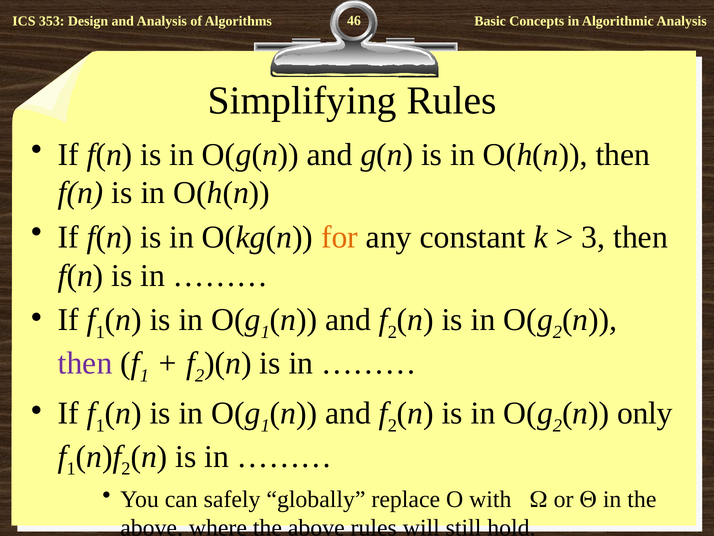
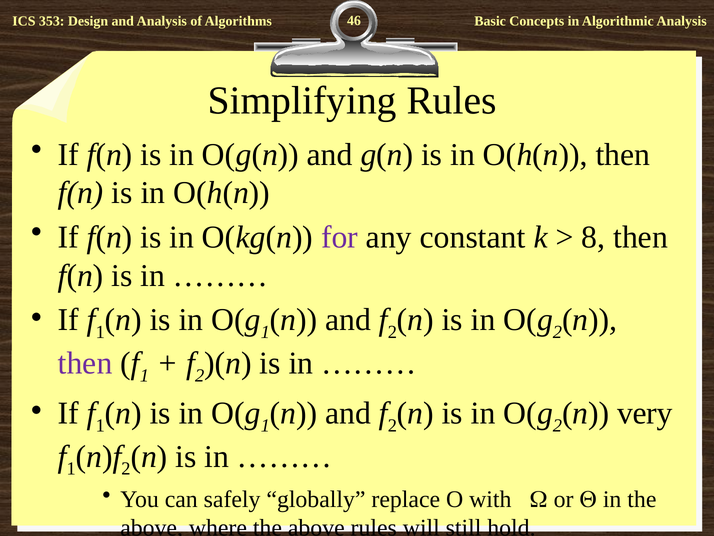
for colour: orange -> purple (340, 237)
3: 3 -> 8 (593, 237)
only: only -> very (645, 413)
